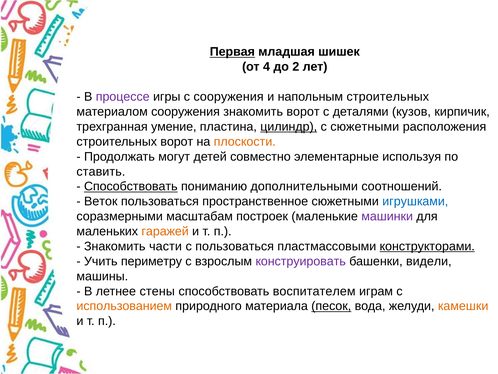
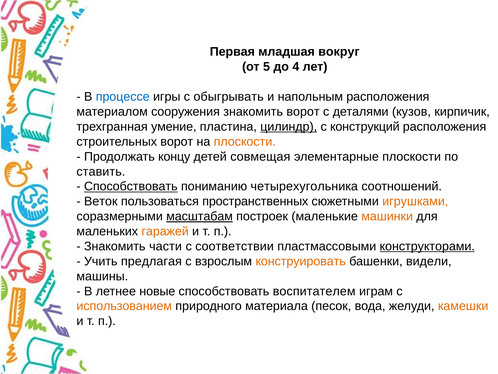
Первая underline: present -> none (232, 52)
шишек: шишек -> вокруг (339, 52)
4: 4 -> 5 (266, 67)
2: 2 -> 4 (296, 67)
процессе colour: purple -> blue (123, 97)
с сооружения: сооружения -> обыгрывать (229, 97)
напольным строительных: строительных -> расположения (388, 97)
с сюжетными: сюжетными -> конструкций (365, 127)
могут: могут -> концу (174, 156)
совместно: совместно -> совмещая (260, 156)
элементарные используя: используя -> плоскости (412, 156)
дополнительными: дополнительными -> четырехугольника (304, 186)
пространственное: пространственное -> пространственных (255, 201)
игрушками colour: blue -> orange (415, 201)
масштабам underline: none -> present (200, 216)
машинки colour: purple -> orange (387, 216)
с пользоваться: пользоваться -> соответствии (235, 246)
периметру: периметру -> предлагая (151, 261)
конструировать colour: purple -> orange (301, 261)
стены: стены -> новые (157, 291)
песок underline: present -> none (331, 306)
